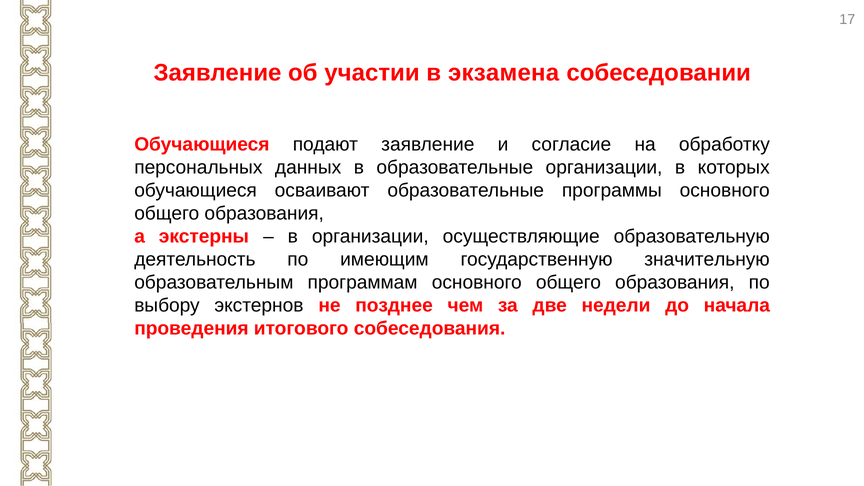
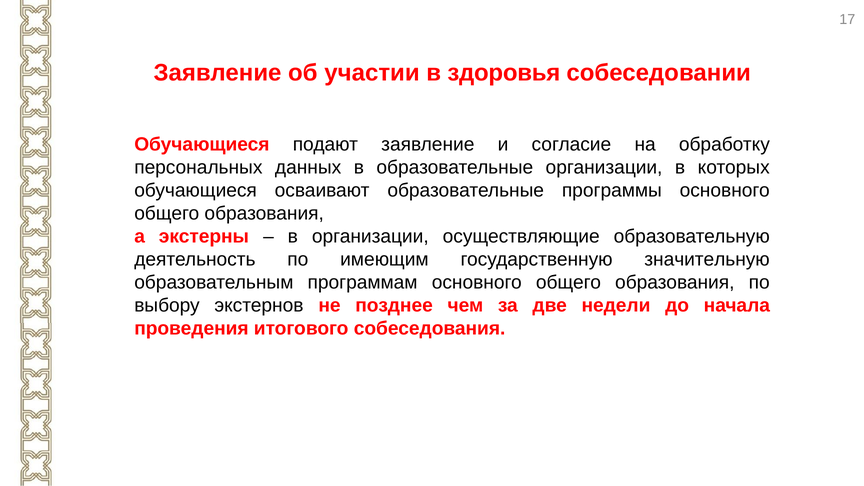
экзамена: экзамена -> здоровья (504, 73)
